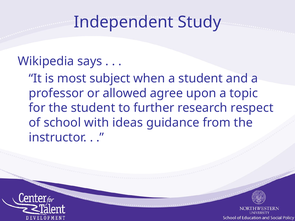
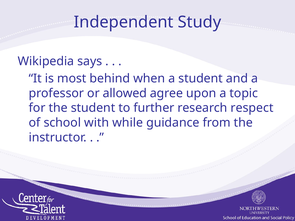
subject: subject -> behind (110, 79)
ideas: ideas -> while (128, 123)
